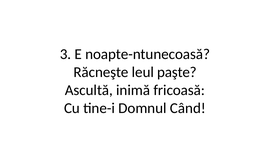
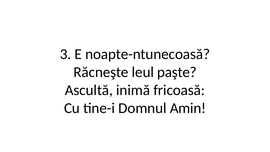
Când: Când -> Amin (188, 108)
